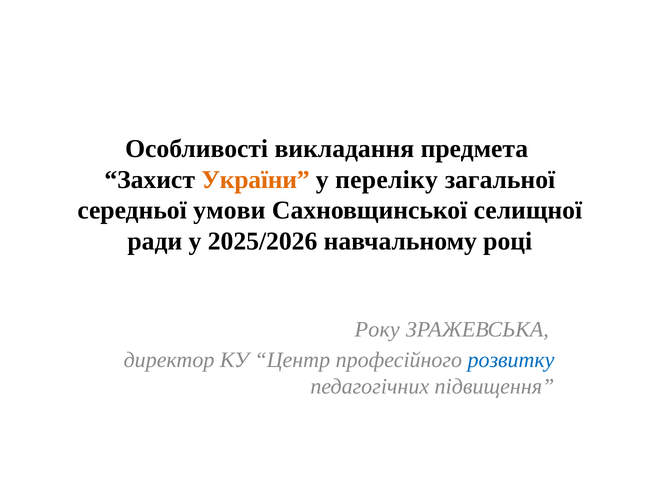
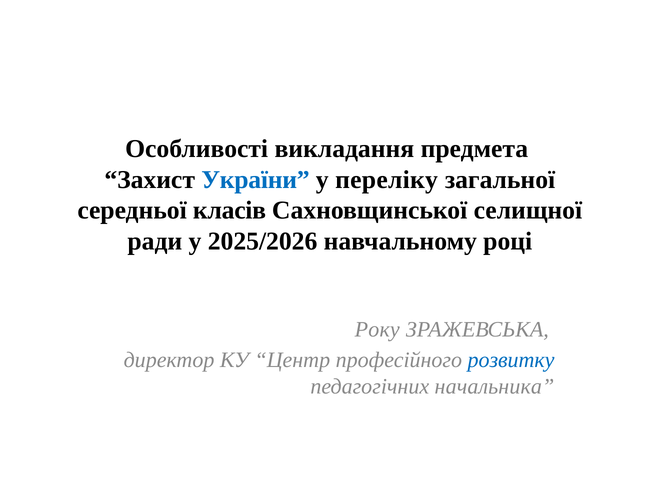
України colour: orange -> blue (255, 180)
умови: умови -> класів (230, 211)
підвищення: підвищення -> начальника (494, 387)
